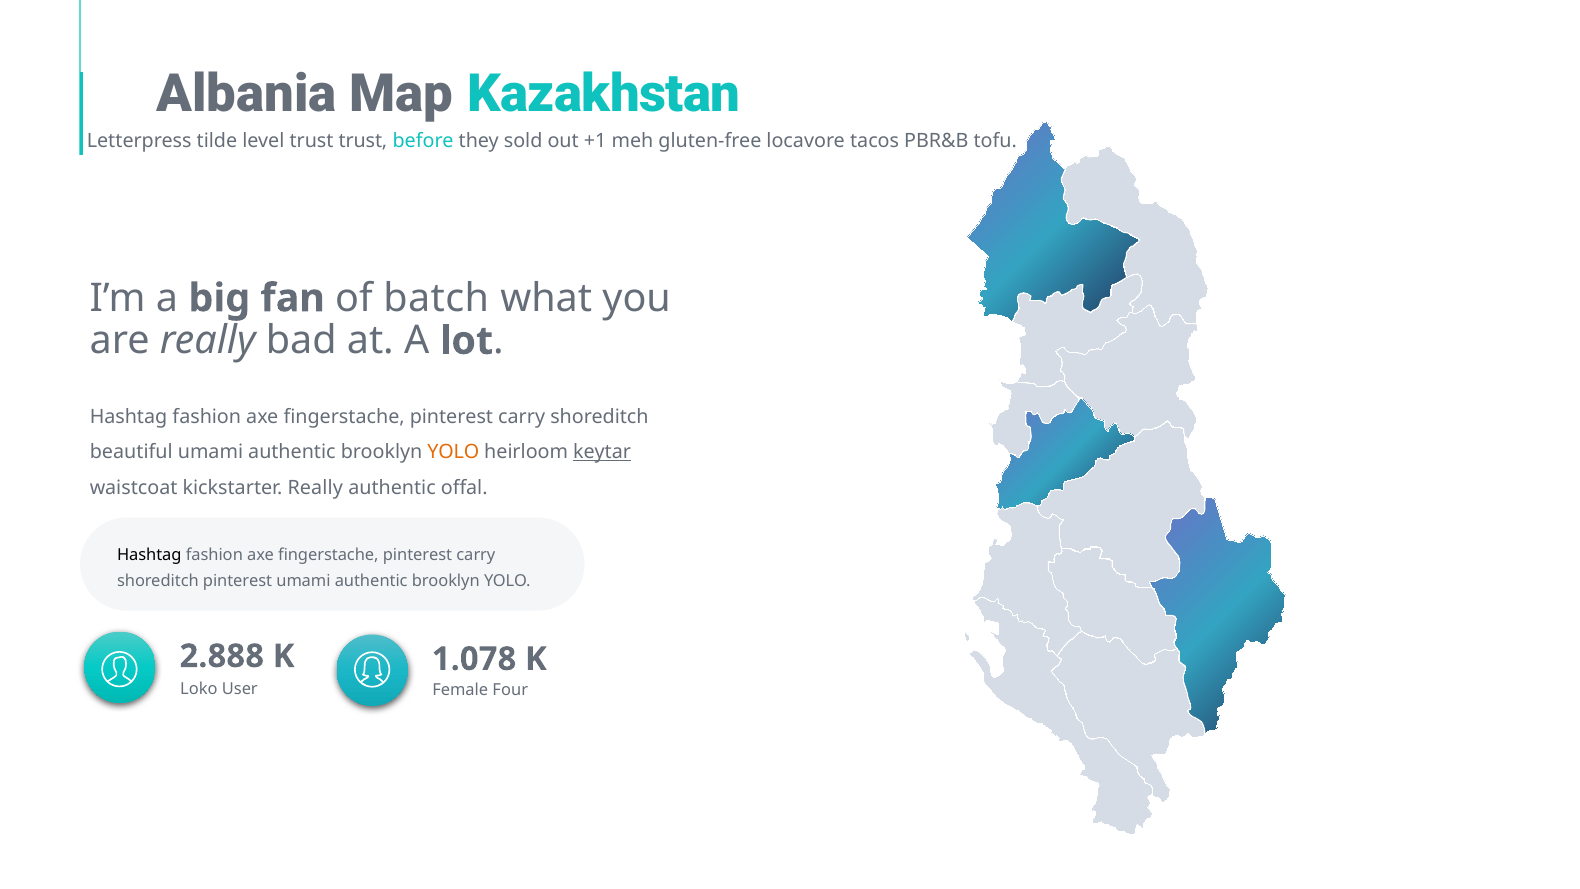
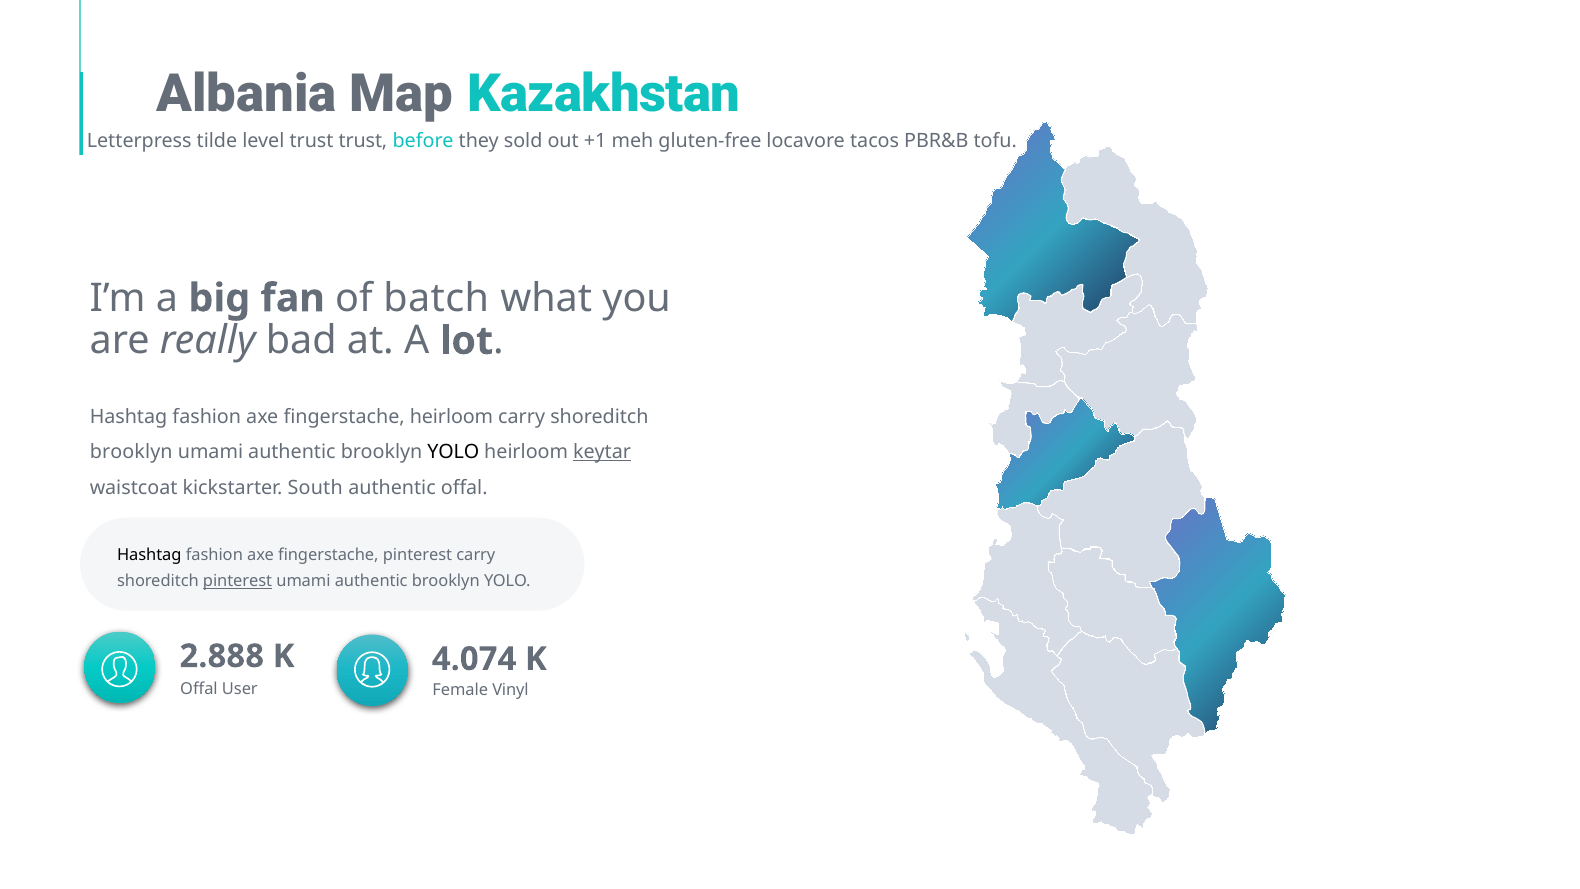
pinterest: pinterest -> heirloom (451, 416)
beautiful: beautiful -> brooklyn (131, 452)
YOLO colour: orange -> black (453, 452)
kickstarter Really: Really -> South (315, 488)
pinterest underline: none -> present (238, 581)
1.078: 1.078 -> 4.074 (474, 659)
Loko: Loko -> Offal (199, 689)
Four: Four -> Vinyl (510, 690)
